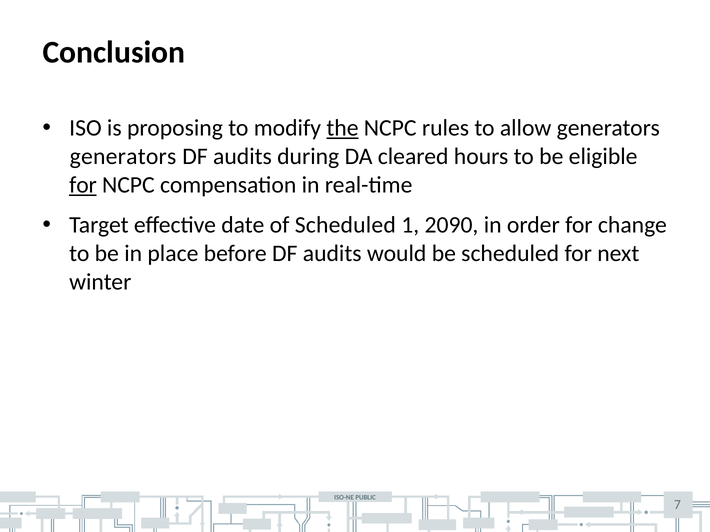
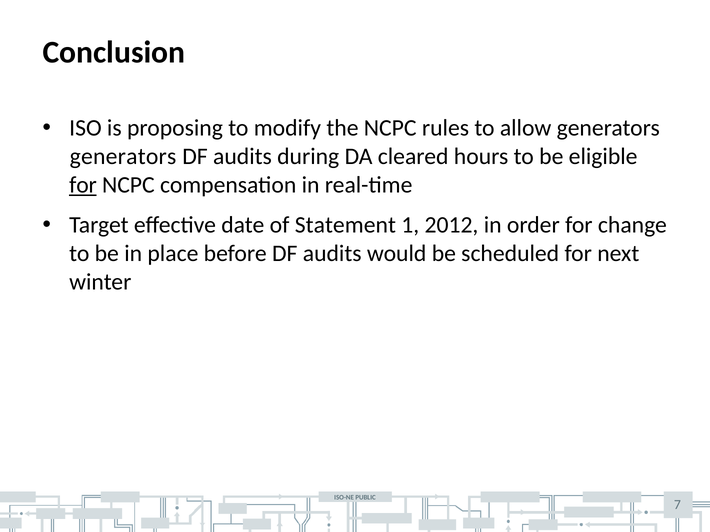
the underline: present -> none (343, 128)
of Scheduled: Scheduled -> Statement (345, 225)
2090: 2090 -> 2012 (451, 225)
